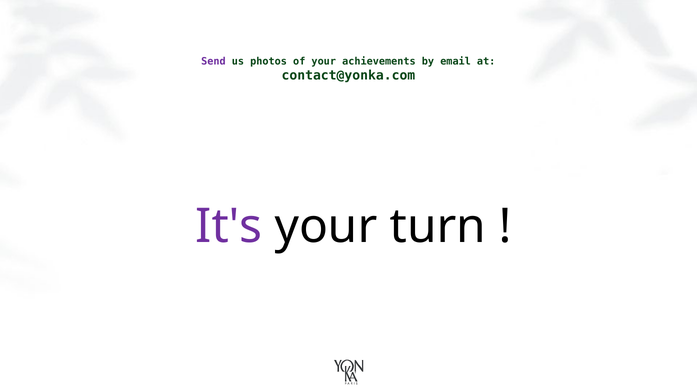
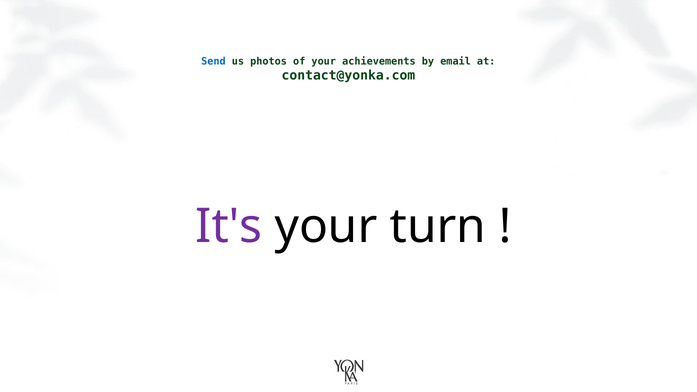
Send colour: purple -> blue (213, 61)
